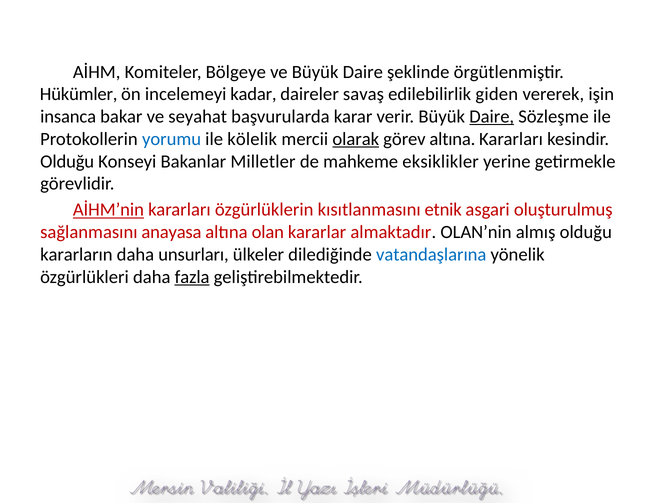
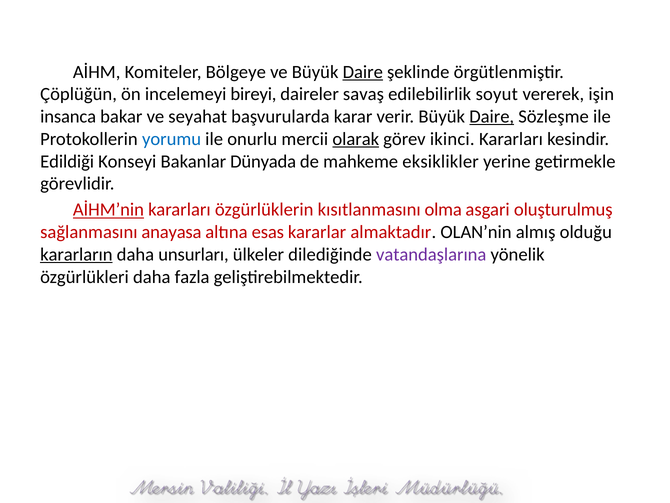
Daire underline: none -> present (363, 72)
Hükümler: Hükümler -> Çöplüğün (79, 94)
kadar: kadar -> bireyi (253, 94)
giden: giden -> soyut (497, 94)
kölelik: kölelik -> onurlu (252, 139)
görev altına: altına -> ikinci (452, 139)
Olduğu: Olduğu -> Edildiği (67, 161)
Milletler: Milletler -> Dünyada (263, 161)
etnik: etnik -> olma (443, 210)
olan: olan -> esas (268, 232)
kararların underline: none -> present (76, 254)
vatandaşlarına colour: blue -> purple (431, 254)
fazla underline: present -> none (192, 277)
